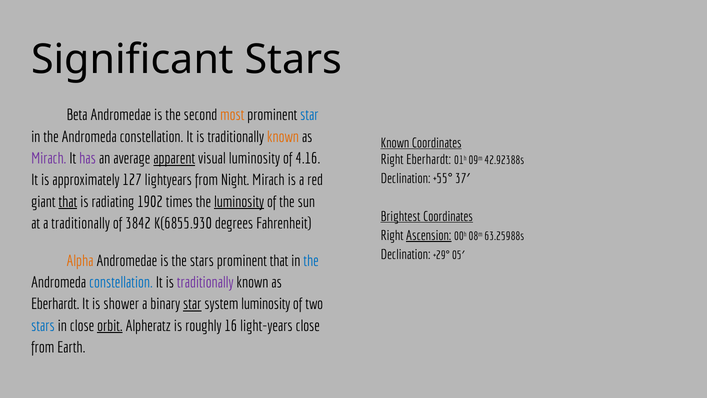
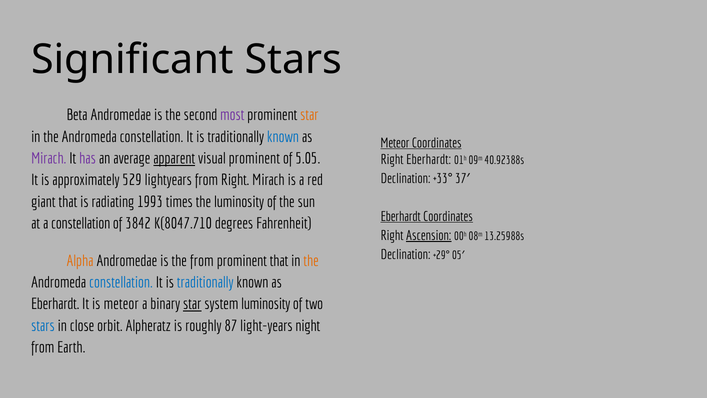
most colour: orange -> purple (232, 115)
star colour: blue -> orange (309, 115)
known colour: orange -> blue (283, 137)
Known: Known -> Meteor (395, 143)
visual luminosity: luminosity -> prominent (254, 158)
4.16: 4.16 -> 5.05 (308, 158)
42.92388s: 42.92388s -> 40.92388s (504, 160)
+55°: +55° -> +33° (443, 179)
127: 127 -> 529 (132, 180)
from Night: Night -> Right (235, 180)
that underline: present -> none (68, 202)
1902: 1902 -> 1993 (150, 202)
luminosity underline: present -> none (239, 202)
Brightest: Brightest -> Eberhardt (401, 217)
a traditionally: traditionally -> constellation (81, 223)
K(6855.930: K(6855.930 -> K(8047.710 (183, 223)
63.25988s: 63.25988s -> 13.25988s (504, 236)
the stars: stars -> from (202, 261)
the colour: blue -> orange (311, 261)
traditionally colour: purple -> blue (205, 282)
is shower: shower -> meteor (121, 304)
orbit underline: present -> none (110, 326)
16: 16 -> 87 (231, 326)
light-years close: close -> night (308, 326)
